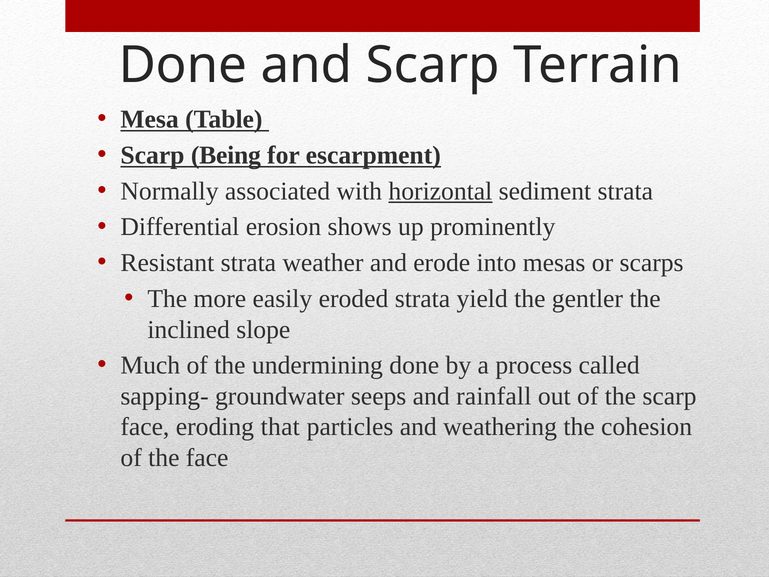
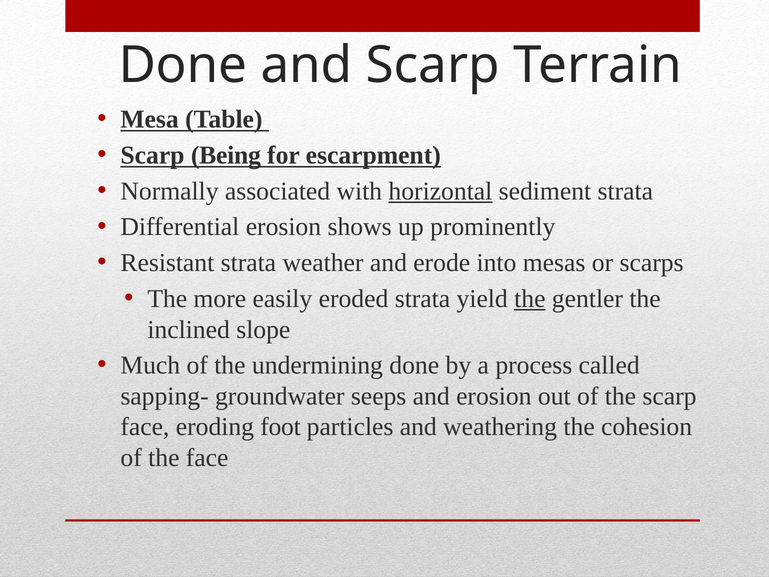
the underline: none -> present (530, 299)
and rainfall: rainfall -> erosion (494, 396)
that: that -> foot (281, 427)
